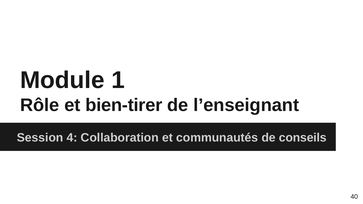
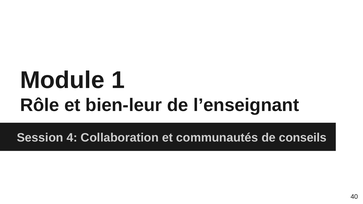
bien-tirer: bien-tirer -> bien-leur (124, 105)
